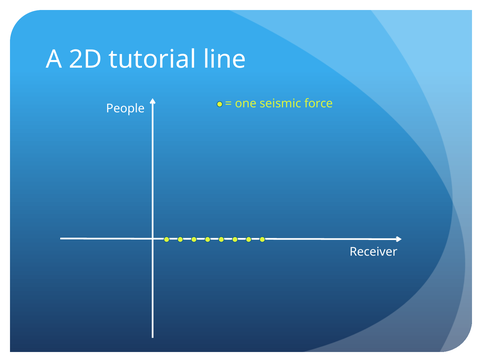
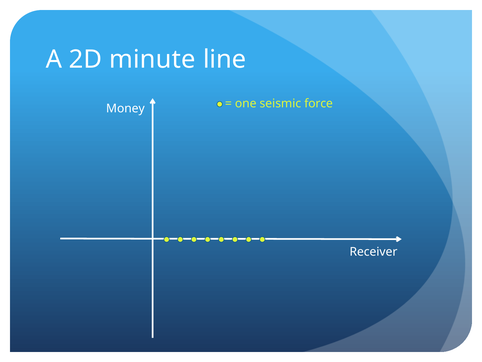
tutorial: tutorial -> minute (152, 59)
People: People -> Money (125, 109)
